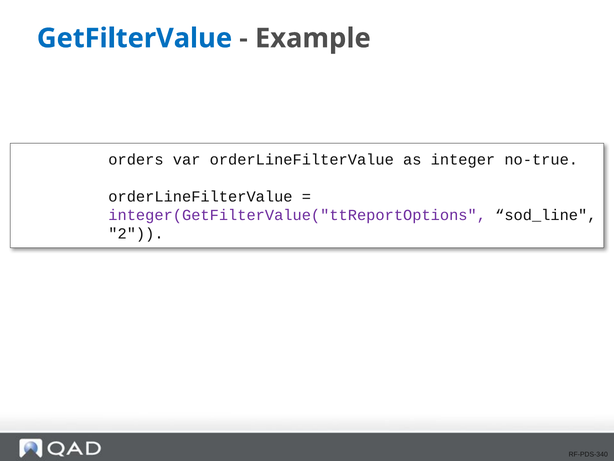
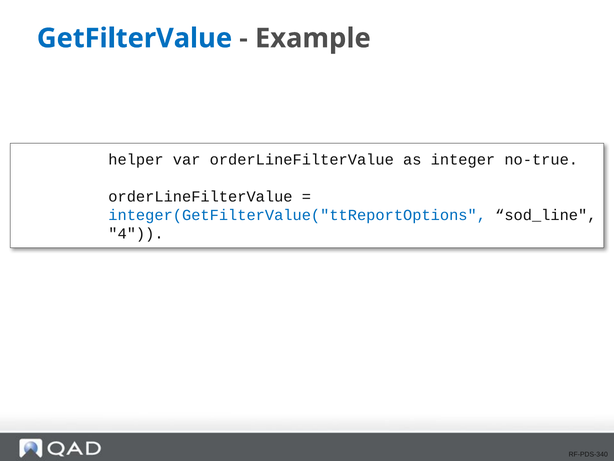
orders: orders -> helper (136, 160)
integer(GetFilterValue("ttReportOptions colour: purple -> blue (297, 215)
2: 2 -> 4 (136, 233)
